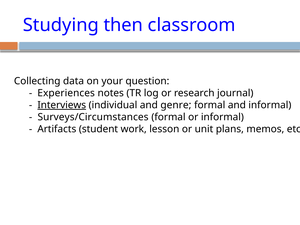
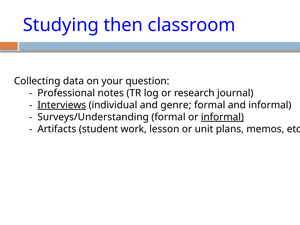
Experiences: Experiences -> Professional (66, 93)
Surveys/Circumstances: Surveys/Circumstances -> Surveys/Understanding (93, 117)
informal underline: none -> present (222, 117)
